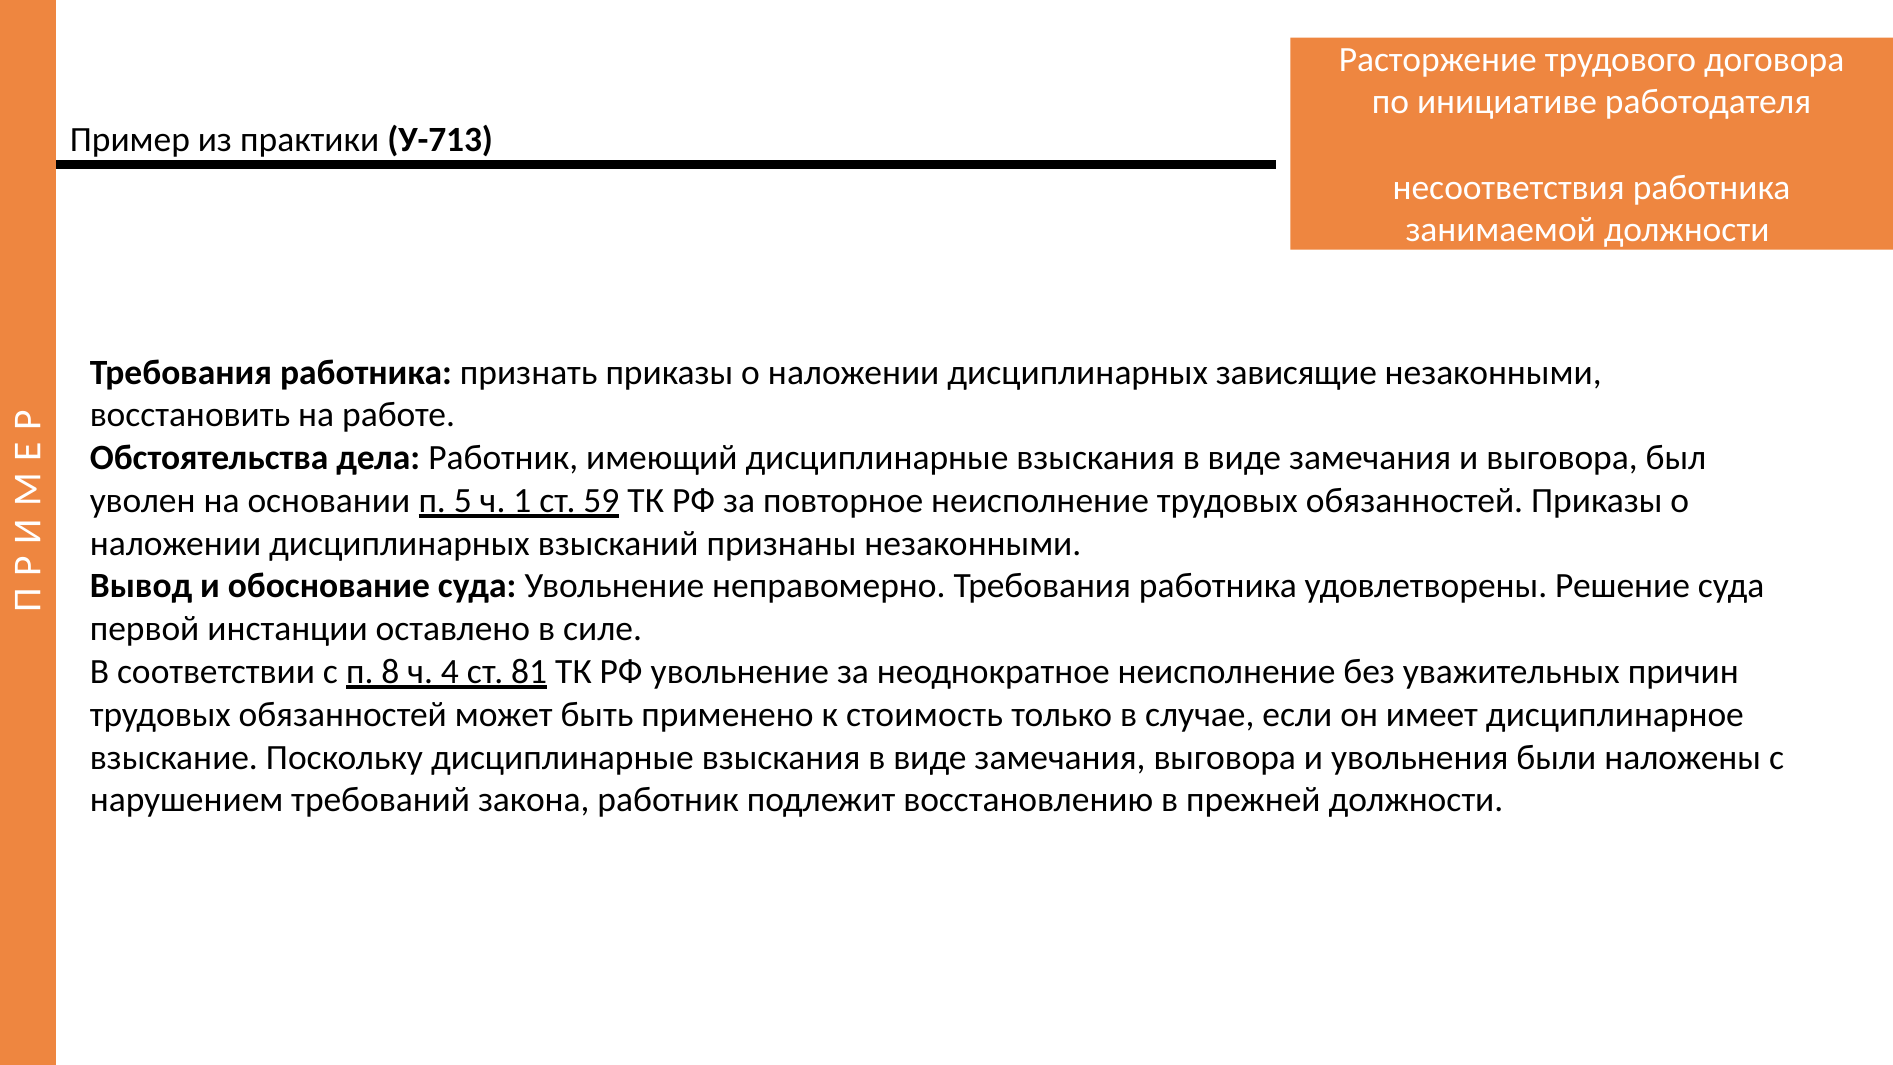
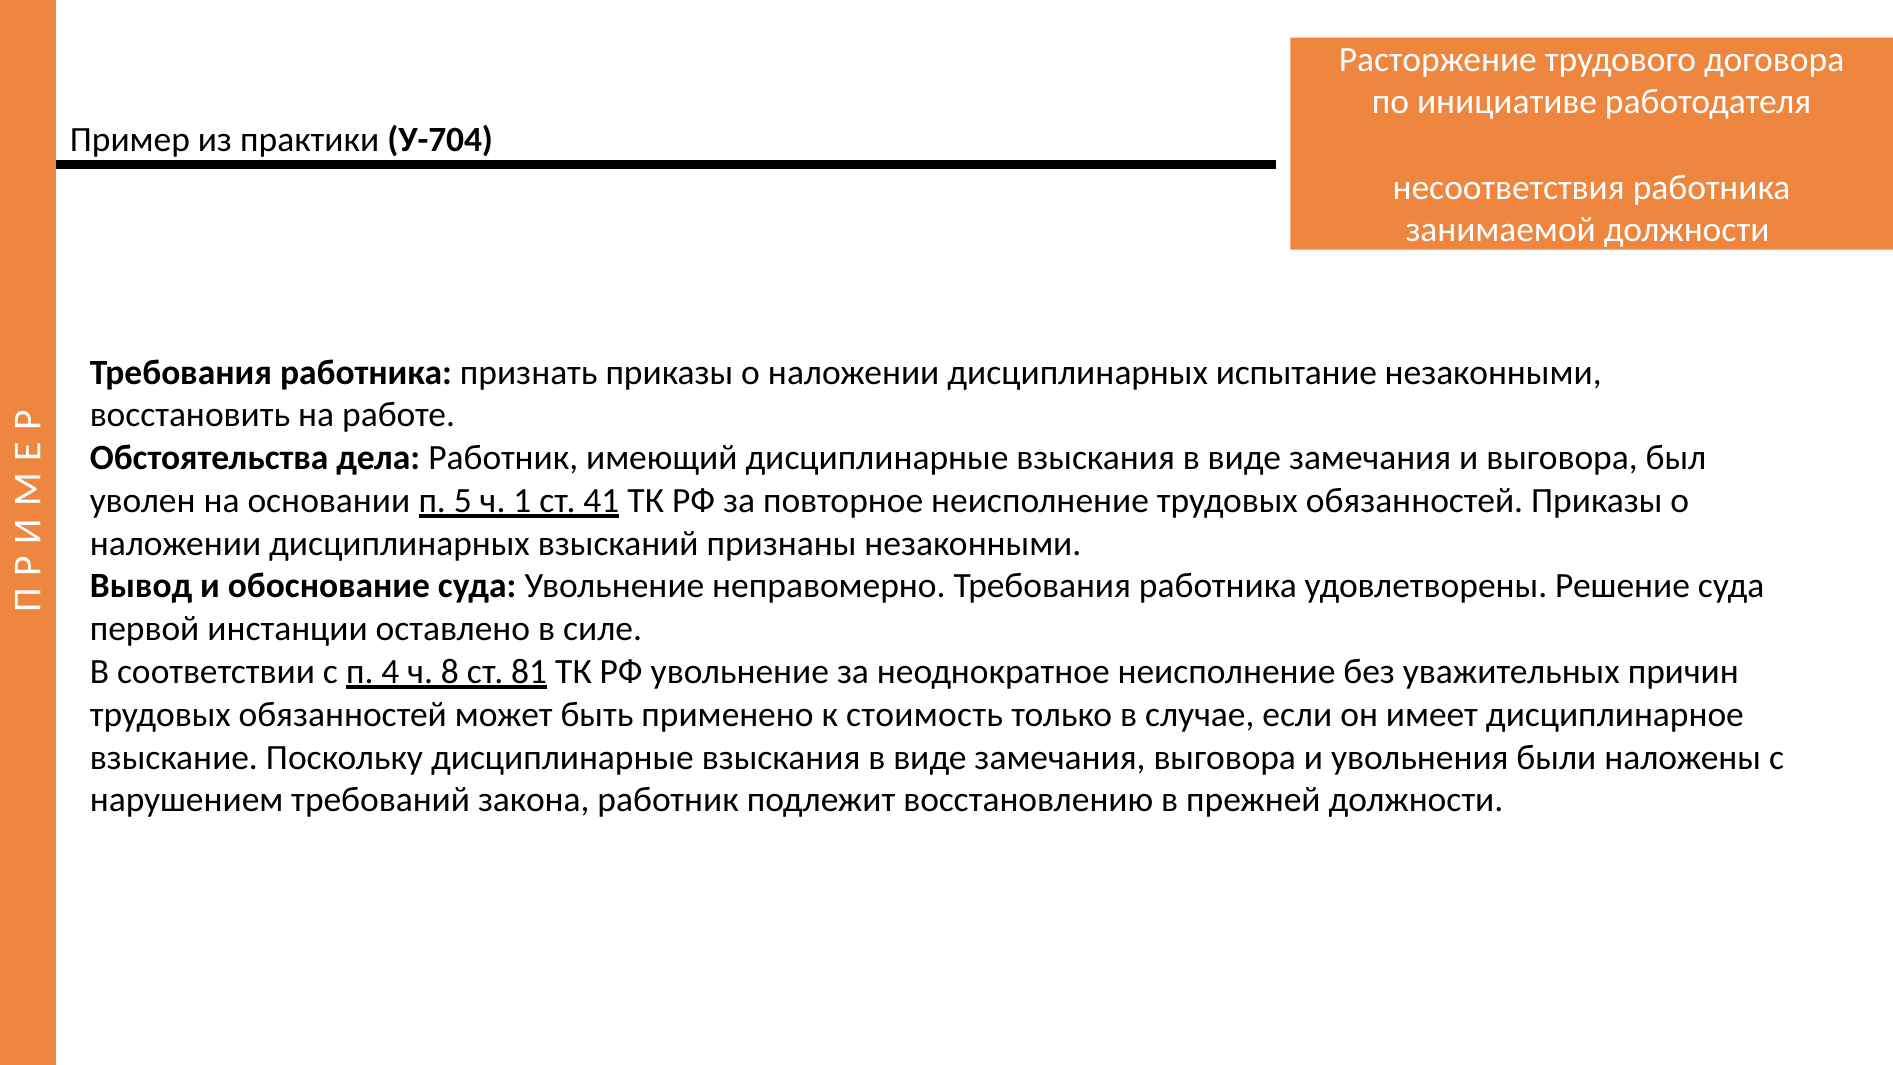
У-713: У-713 -> У-704 (440, 140)
зависящие: зависящие -> испытание (1296, 372)
59: 59 -> 41 (601, 500)
8: 8 -> 4 (390, 671)
4: 4 -> 8 (450, 671)
